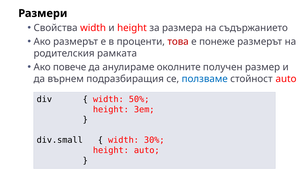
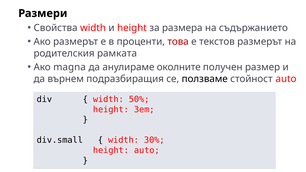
понеже: понеже -> текстов (217, 42)
повече: повече -> magna (70, 67)
ползваме colour: blue -> black (205, 79)
